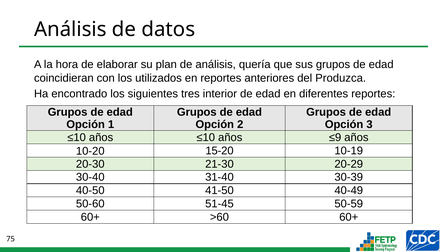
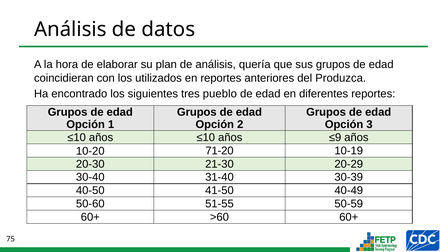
interior: interior -> pueblo (220, 94)
15-20: 15-20 -> 71-20 (219, 150)
51-45: 51-45 -> 51-55 (219, 203)
